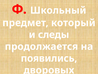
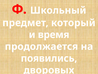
следы: следы -> время (54, 34)
